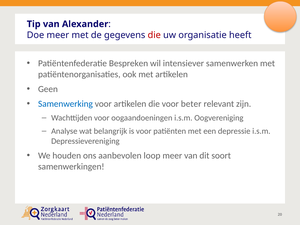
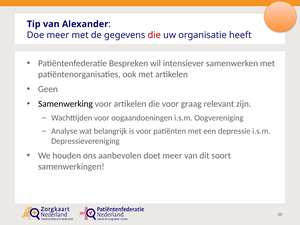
Samenwerking colour: blue -> black (65, 104)
beter: beter -> graag (191, 104)
loop: loop -> doet (152, 155)
